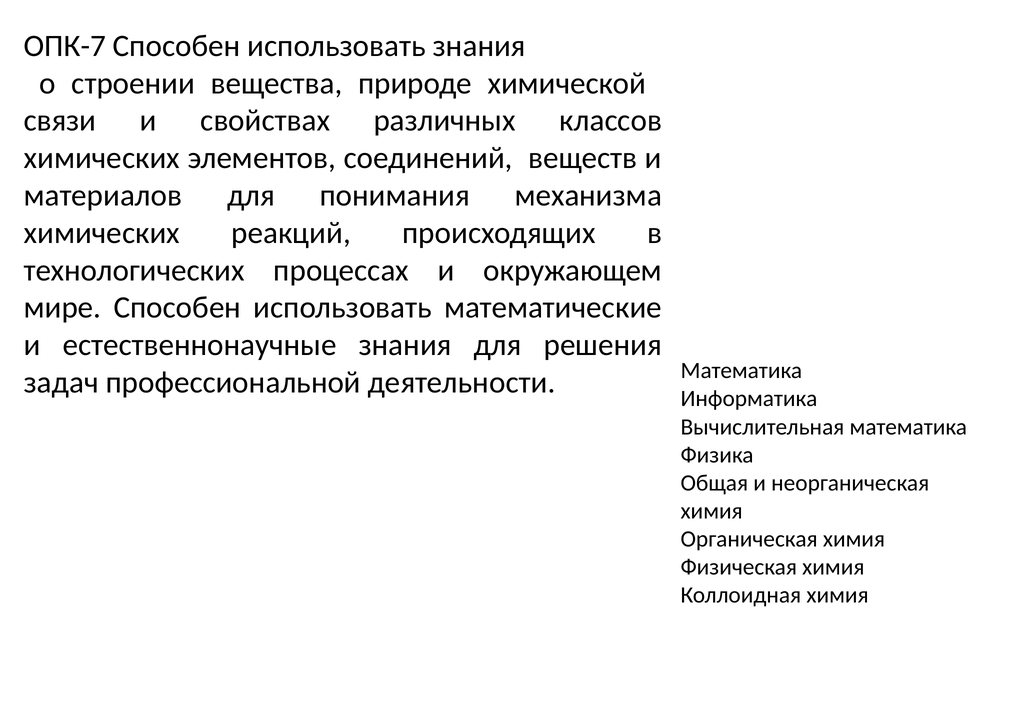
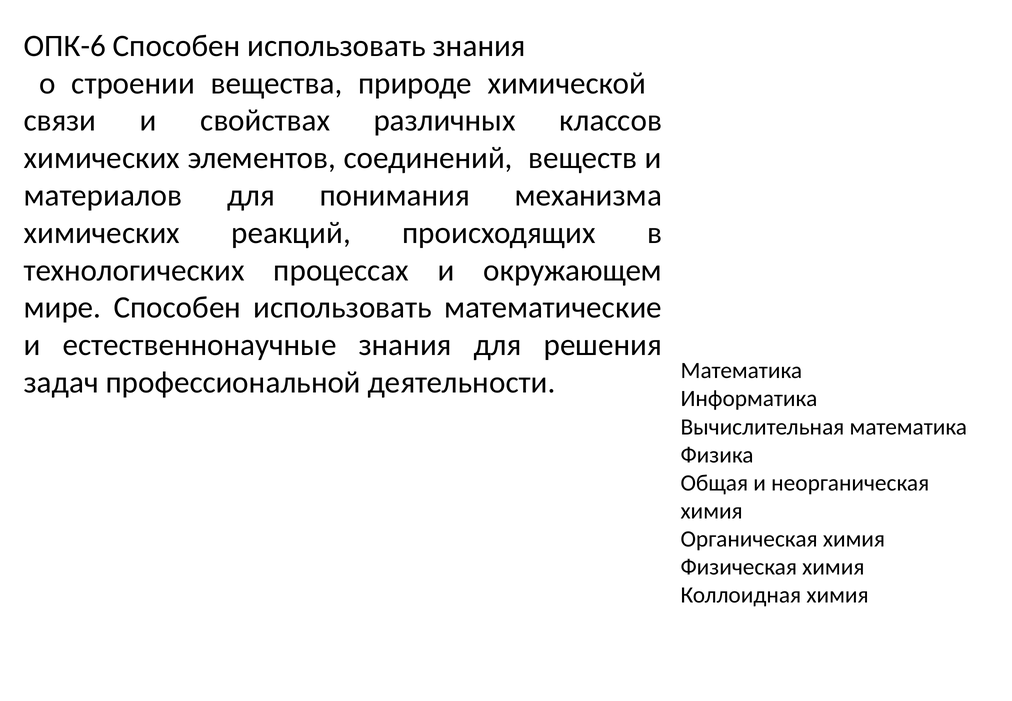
ОПК-7: ОПК-7 -> ОПК-6 (65, 46)
